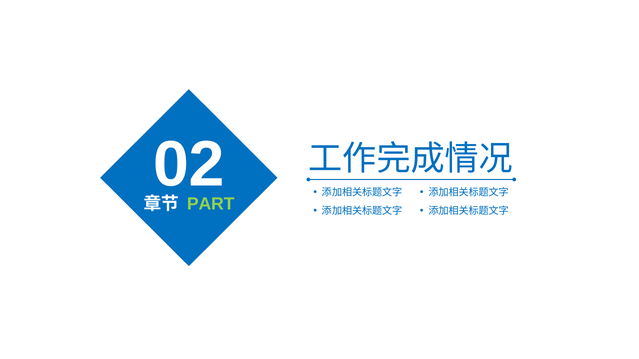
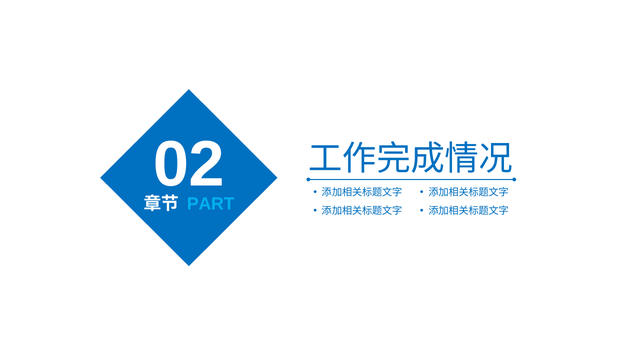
PART colour: light green -> light blue (211, 204)
